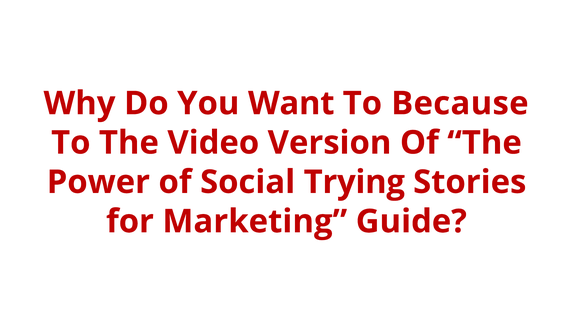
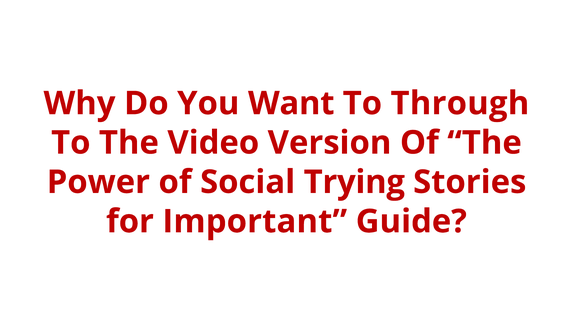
Because: Because -> Through (460, 104)
Marketing: Marketing -> Important (255, 222)
